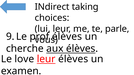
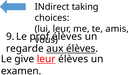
parle: parle -> amis (117, 29)
cherche: cherche -> regarde (25, 49)
love: love -> give (24, 59)
